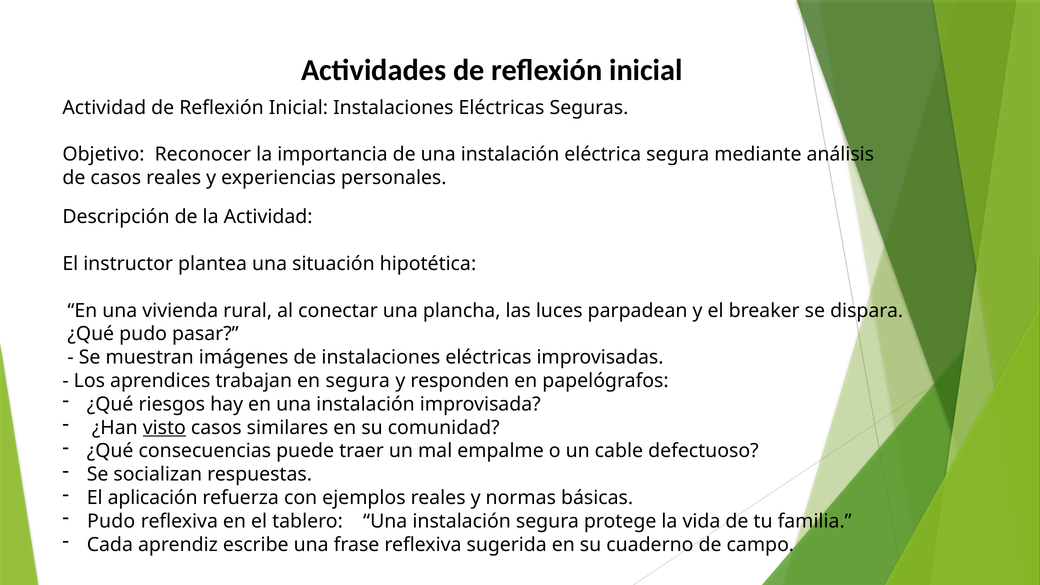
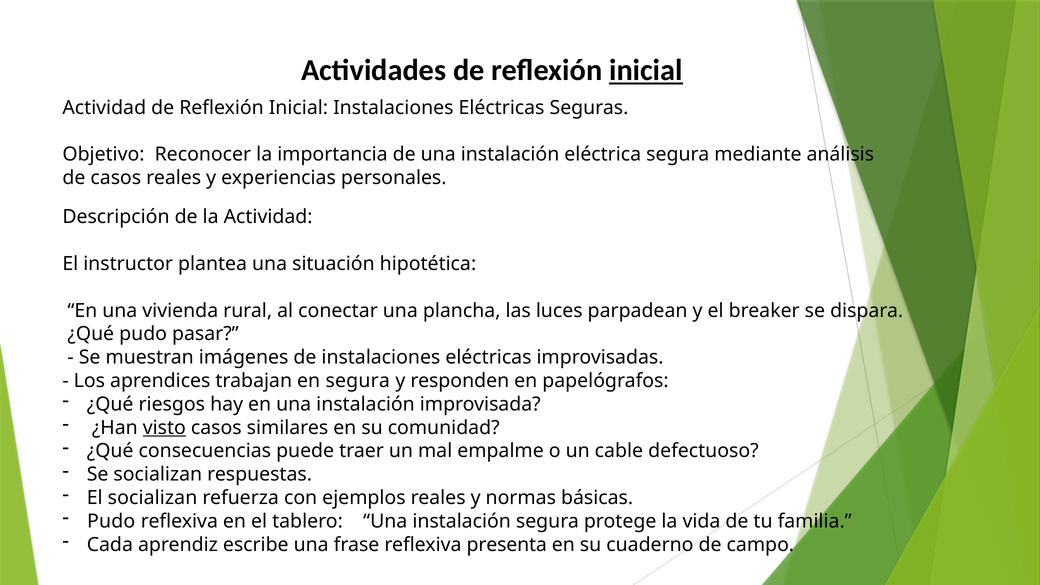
inicial underline: none -> present (646, 70)
El aplicación: aplicación -> socializan (153, 498)
sugerida: sugerida -> presenta (507, 545)
